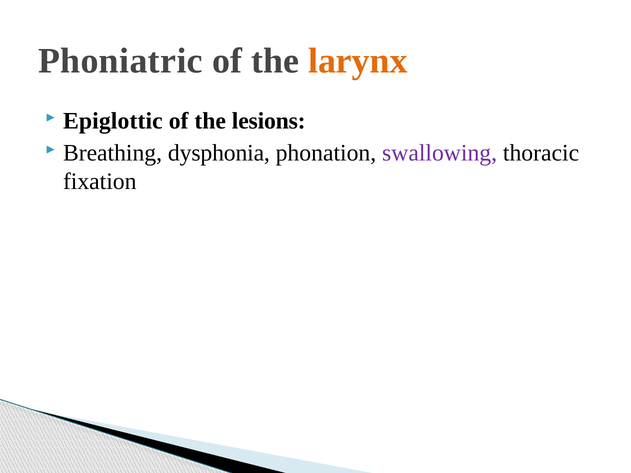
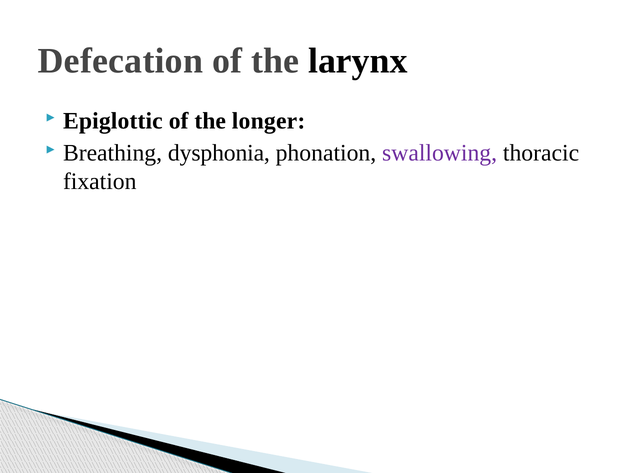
Phoniatric: Phoniatric -> Defecation (120, 61)
larynx colour: orange -> black (358, 61)
lesions: lesions -> longer (269, 121)
